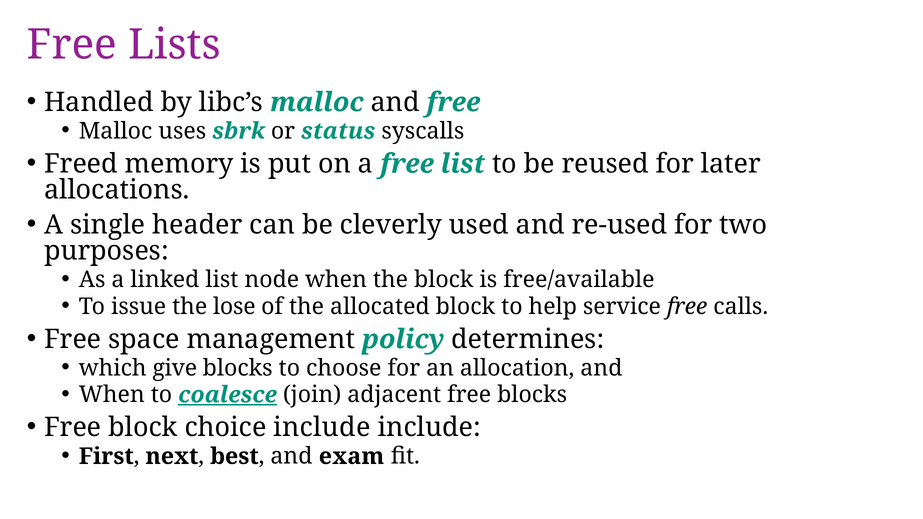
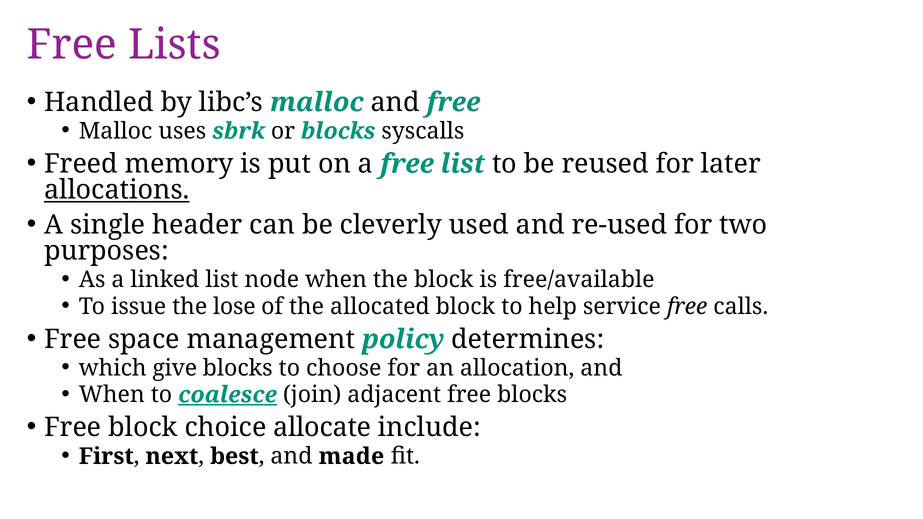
or status: status -> blocks (338, 131)
allocations underline: none -> present (117, 190)
choice include: include -> allocate (322, 428)
exam: exam -> made (351, 456)
